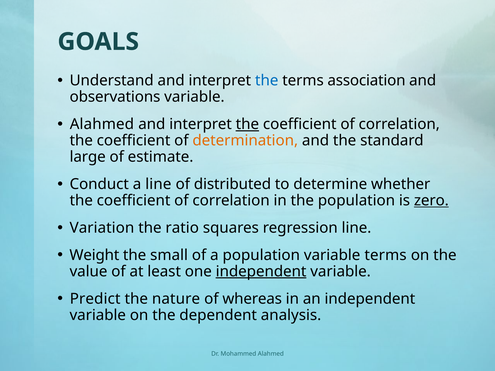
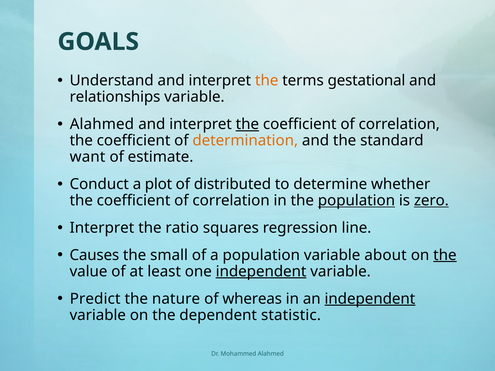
the colour: blue -> orange (267, 81)
association: association -> gestational (366, 81)
observations: observations -> relationships (115, 97)
large: large -> want (88, 157)
a line: line -> plot (158, 184)
population underline: none -> present (356, 201)
Variation: Variation -> Interpret (102, 228)
Weight: Weight -> Causes (94, 255)
variable terms: terms -> about (386, 255)
the underline: none -> present (445, 255)
independent underline: none -> present (370, 299)
analysis: analysis -> statistic (291, 315)
